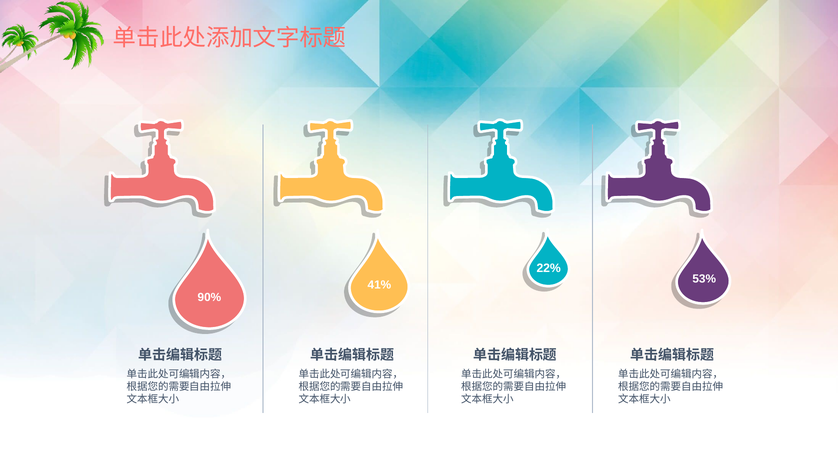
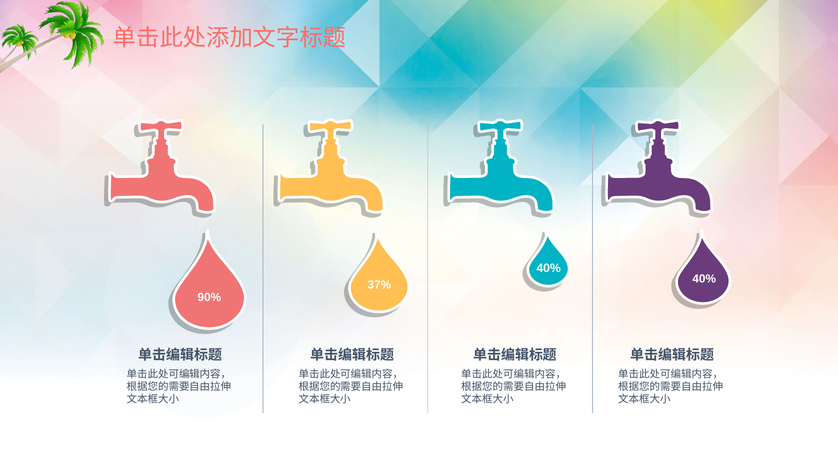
22%: 22% -> 40% (549, 268)
53%: 53% -> 40% (704, 279)
41%: 41% -> 37% (379, 285)
